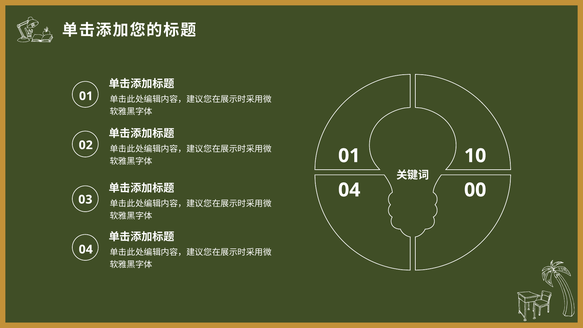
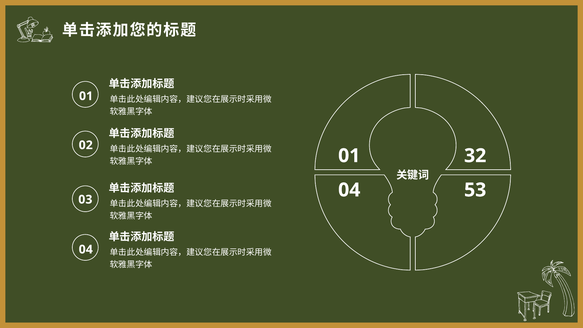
10: 10 -> 32 (475, 156)
00: 00 -> 53 (475, 190)
